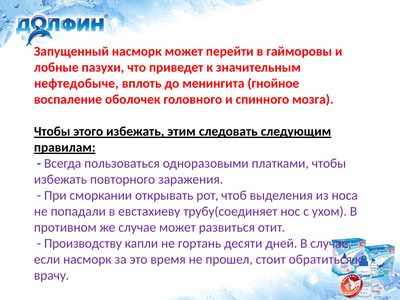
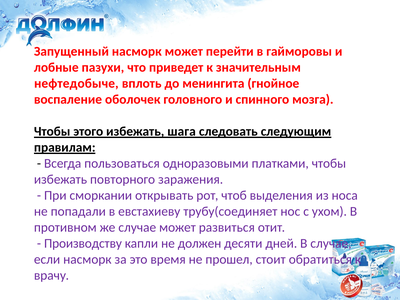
этим: этим -> шага (182, 132)
гортань: гортань -> должен (200, 244)
